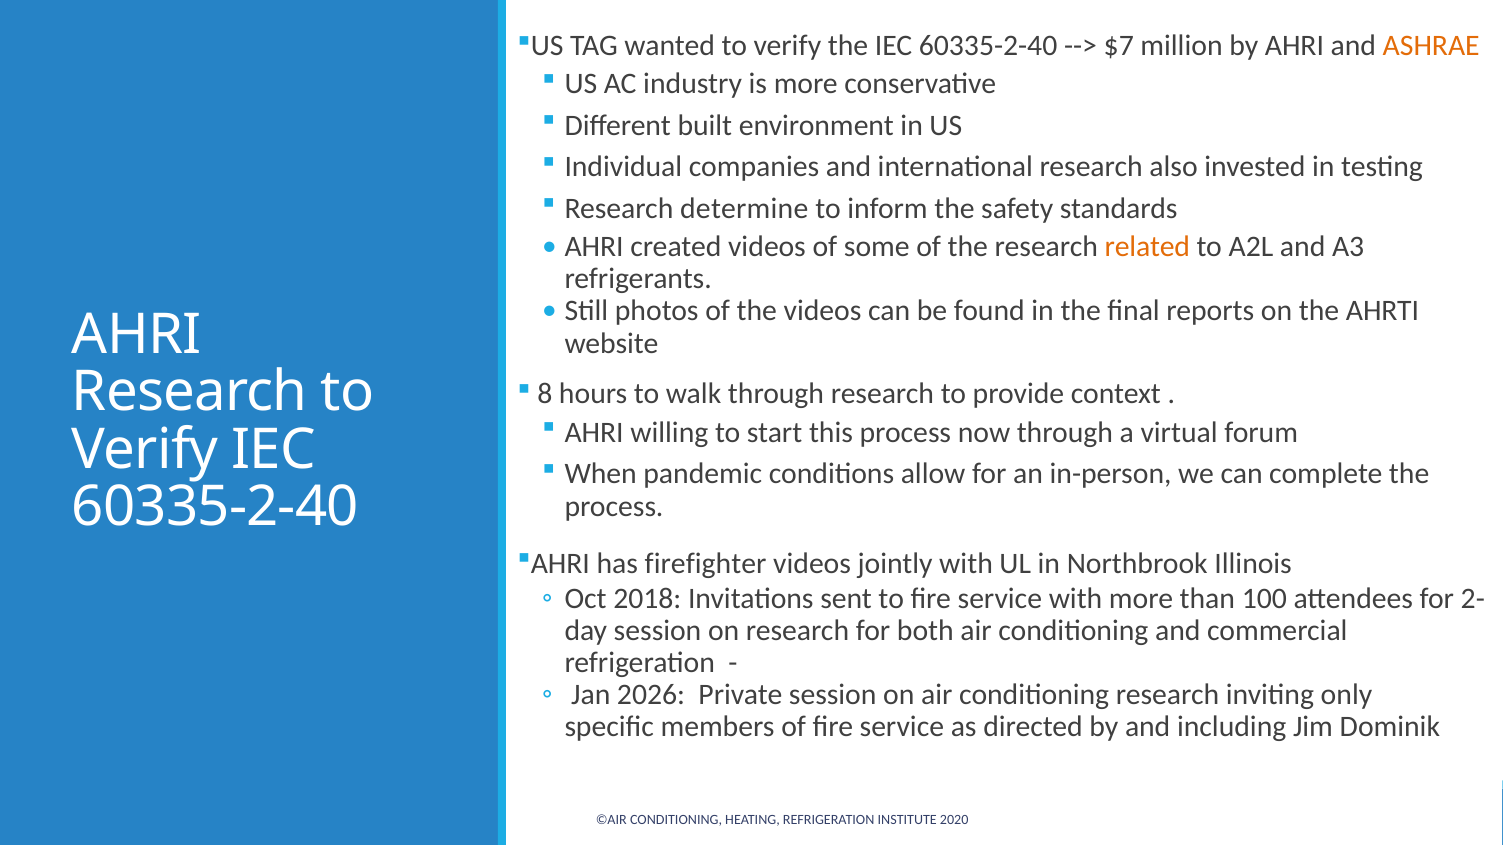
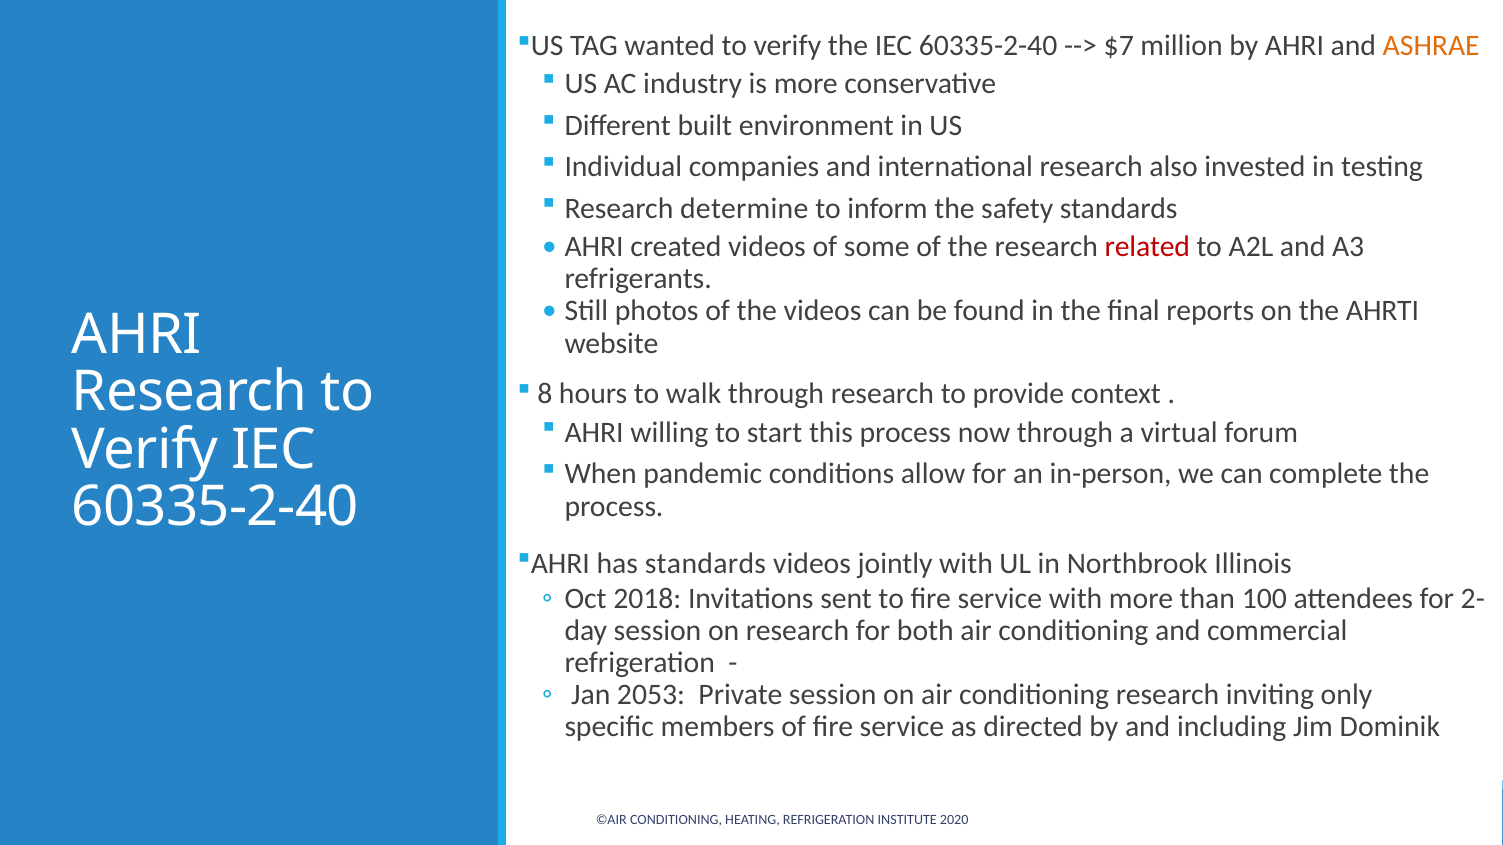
related colour: orange -> red (1147, 247)
has firefighter: firefighter -> standards (705, 564)
2026: 2026 -> 2053 (651, 695)
